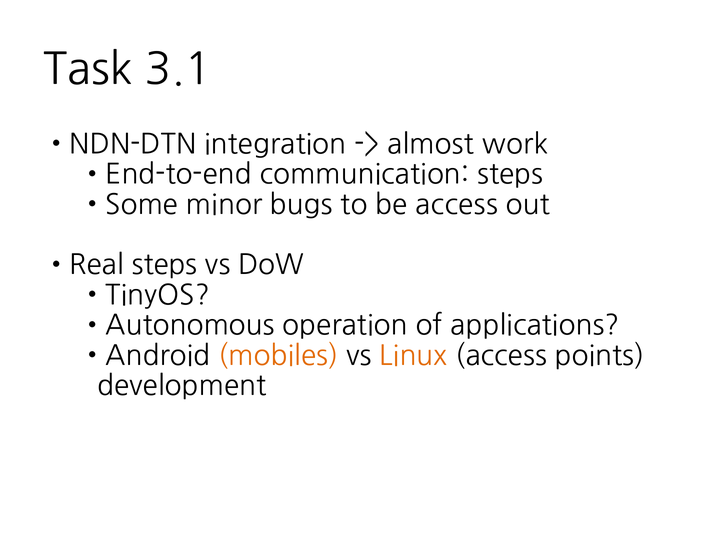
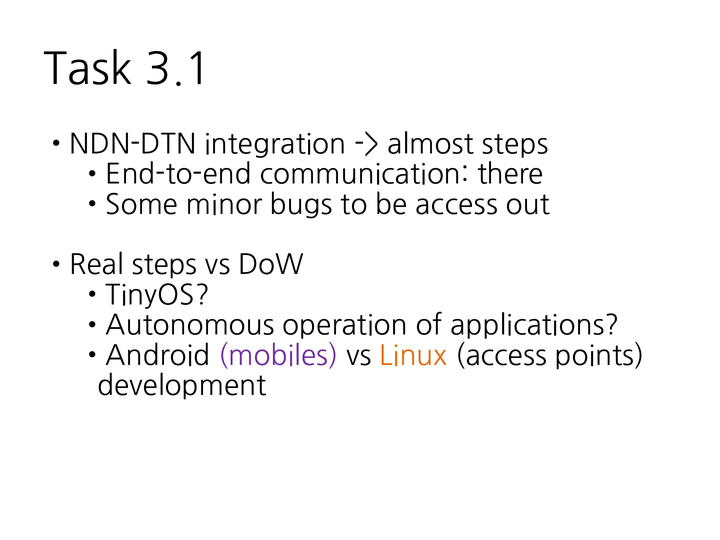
almost work: work -> steps (515, 145)
communication steps: steps -> there (510, 175)
mobiles colour: orange -> purple (278, 356)
